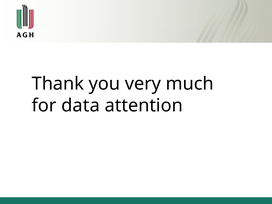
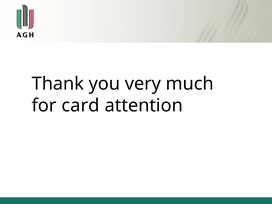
data: data -> card (81, 105)
